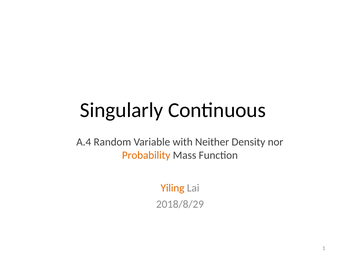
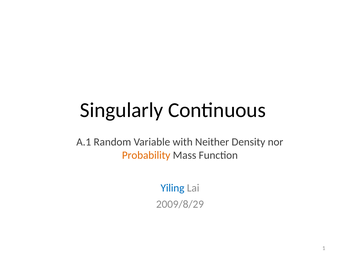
A.4: A.4 -> A.1 (84, 142)
Yiling colour: orange -> blue (172, 187)
2018/8/29: 2018/8/29 -> 2009/8/29 (180, 204)
